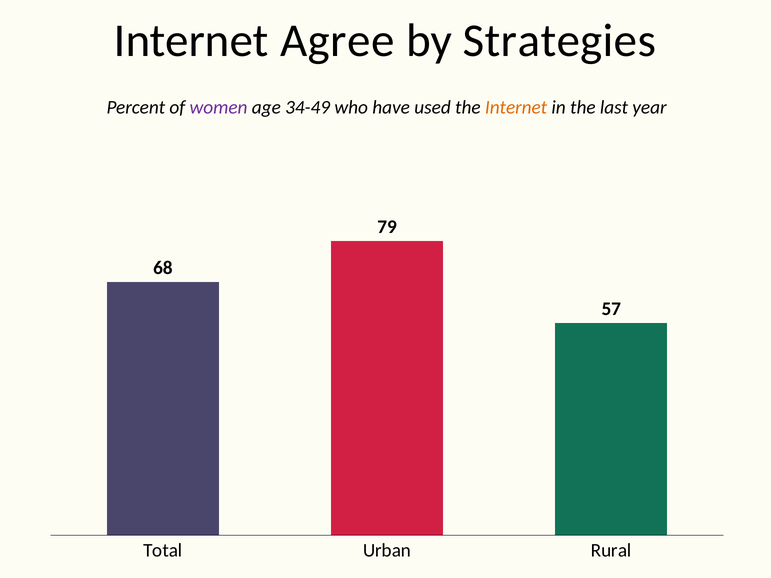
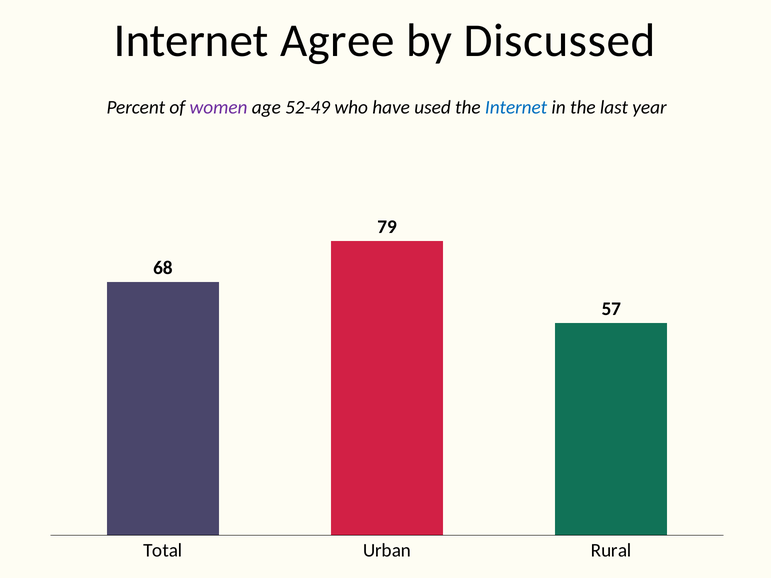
Strategies: Strategies -> Discussed (559, 40)
34-49: 34-49 -> 52-49 (308, 107)
Internet colour: orange -> blue (516, 107)
